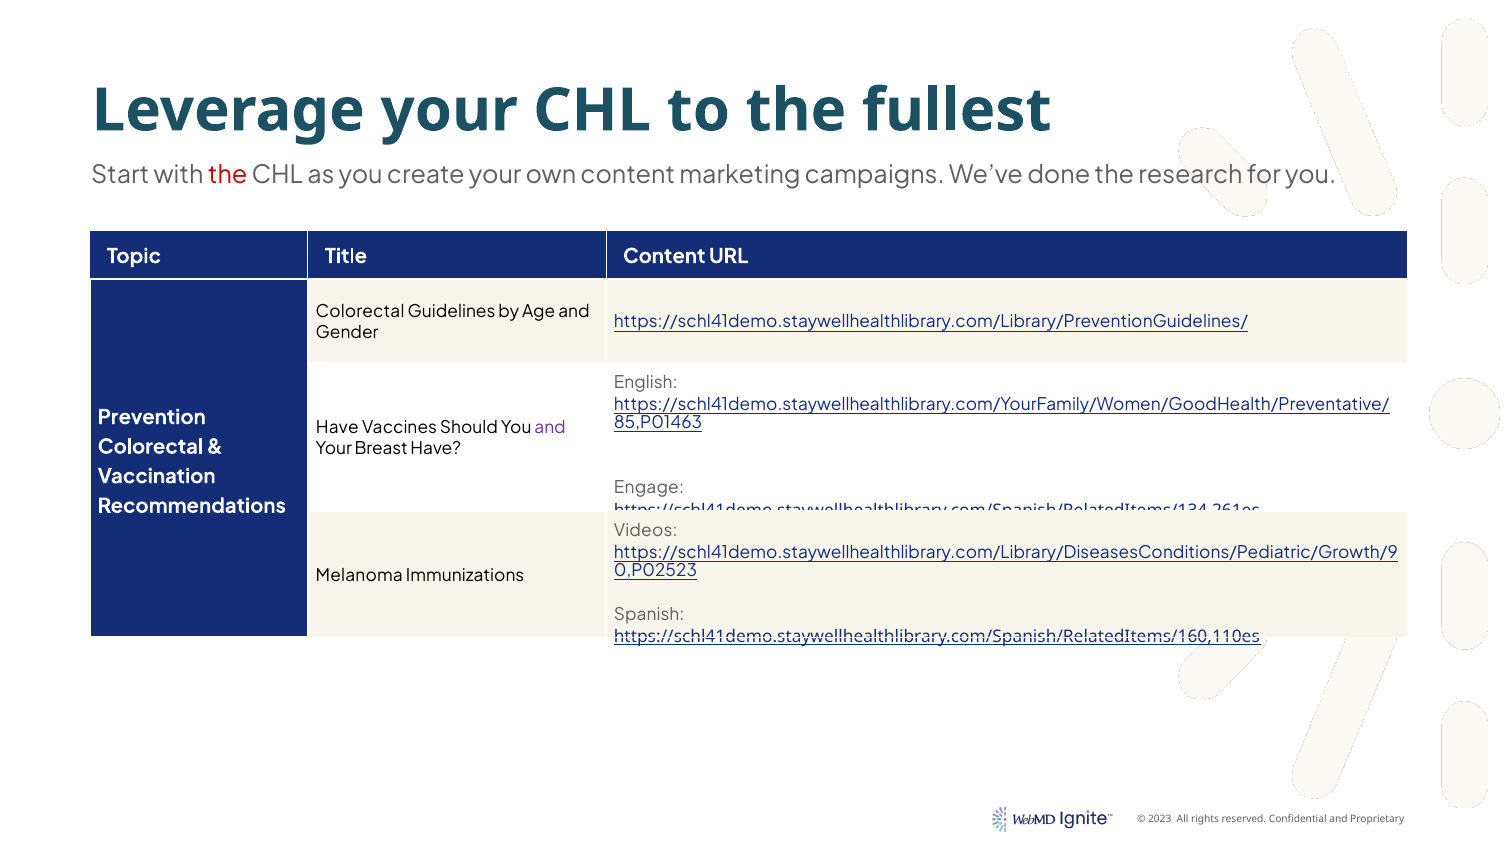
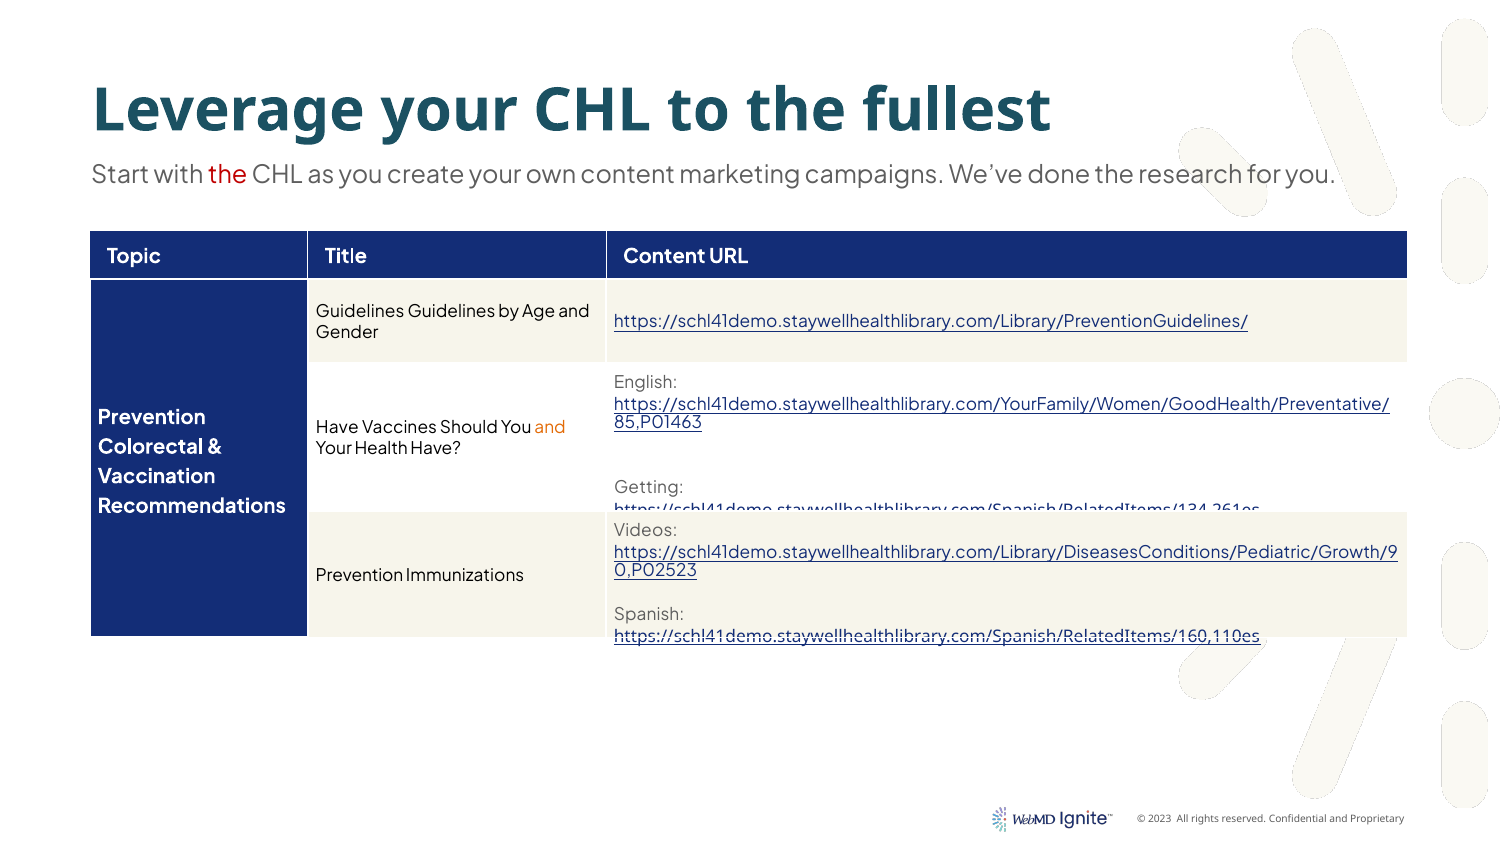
Colorectal: Colorectal -> Guidelines (360, 311)
and colour: purple -> orange (550, 427)
Breast: Breast -> Health (381, 449)
Engage: Engage -> Getting (649, 488)
Melanoma: Melanoma -> Prevention (359, 575)
